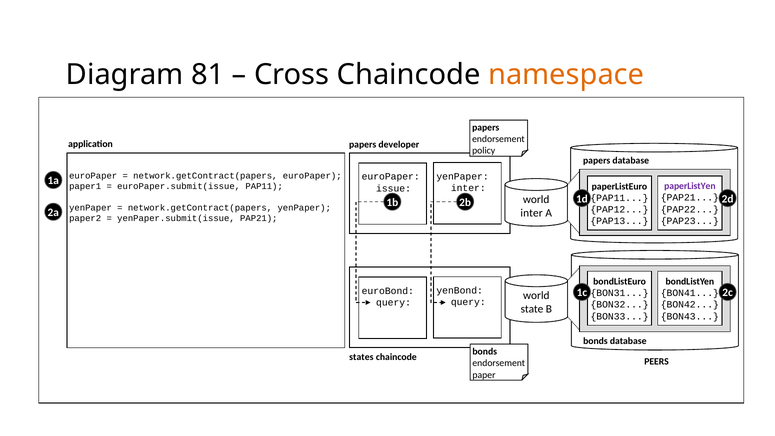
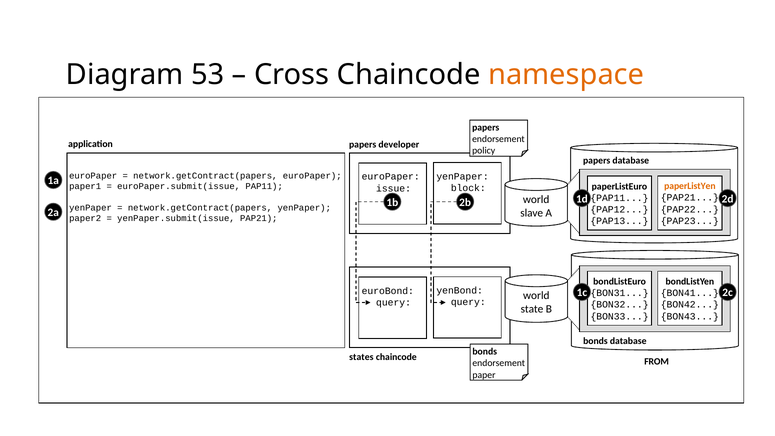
81: 81 -> 53 (208, 75)
paperListYen colour: purple -> orange (690, 186)
inter: inter -> block (468, 188)
inter: inter -> slave (532, 213)
PEERS: PEERS -> FROM (657, 361)
